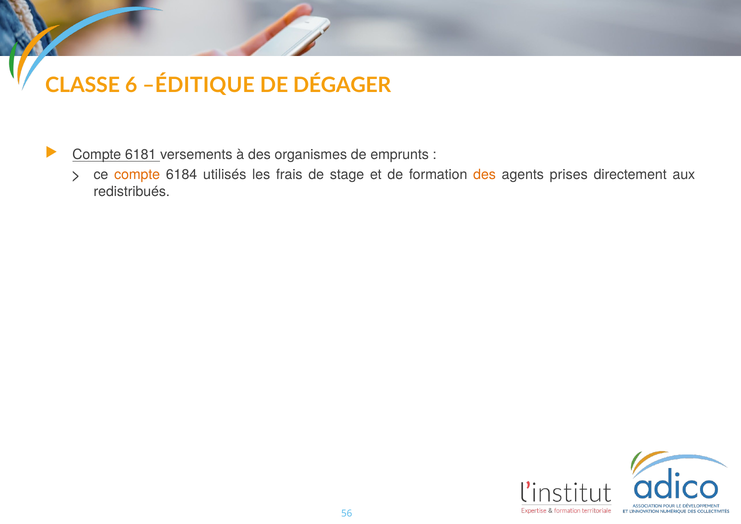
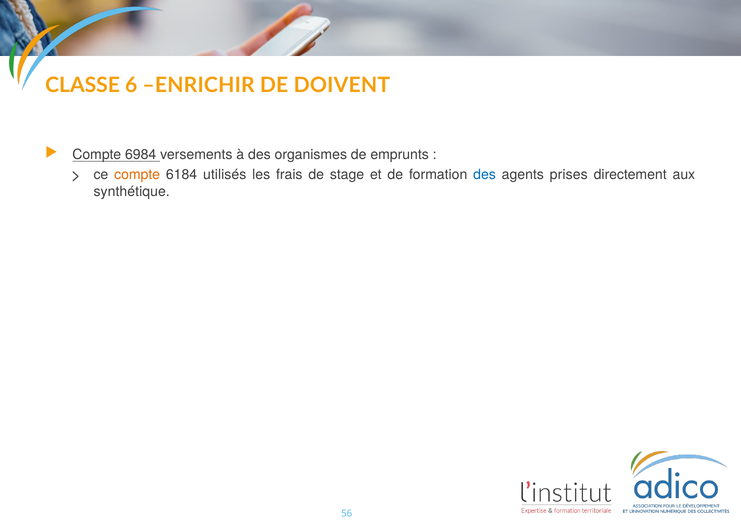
ÉDITIQUE: ÉDITIQUE -> ENRICHIR (199, 85)
DÉGAGER: DÉGAGER -> DOIVENT (342, 85)
6181: 6181 -> 6984 (141, 155)
des colour: orange -> blue (485, 175)
redistribués: redistribués -> synthétique (132, 191)
